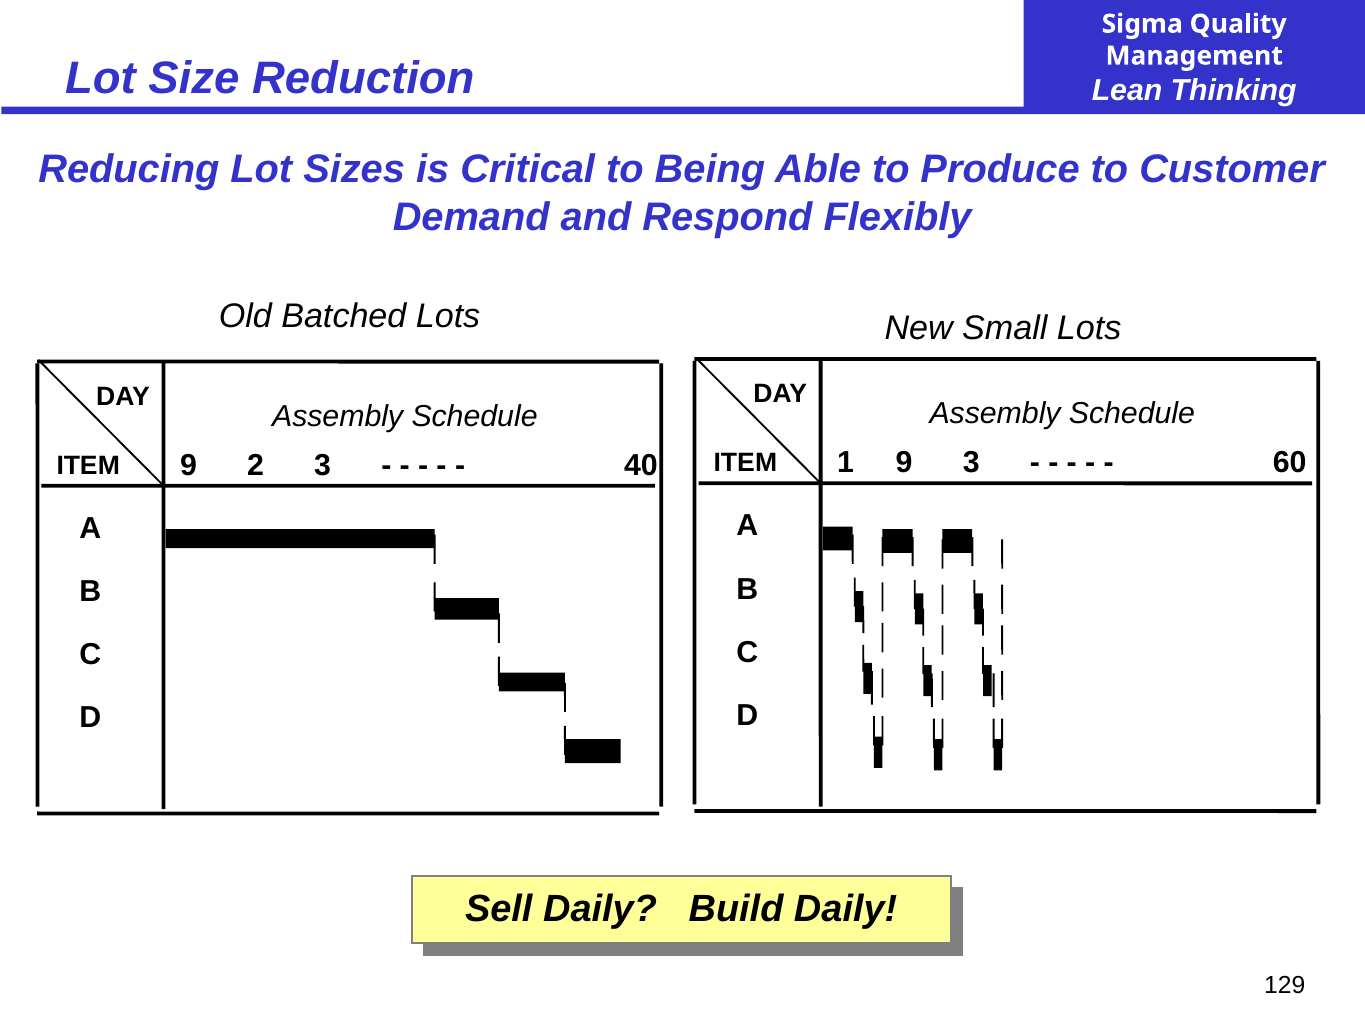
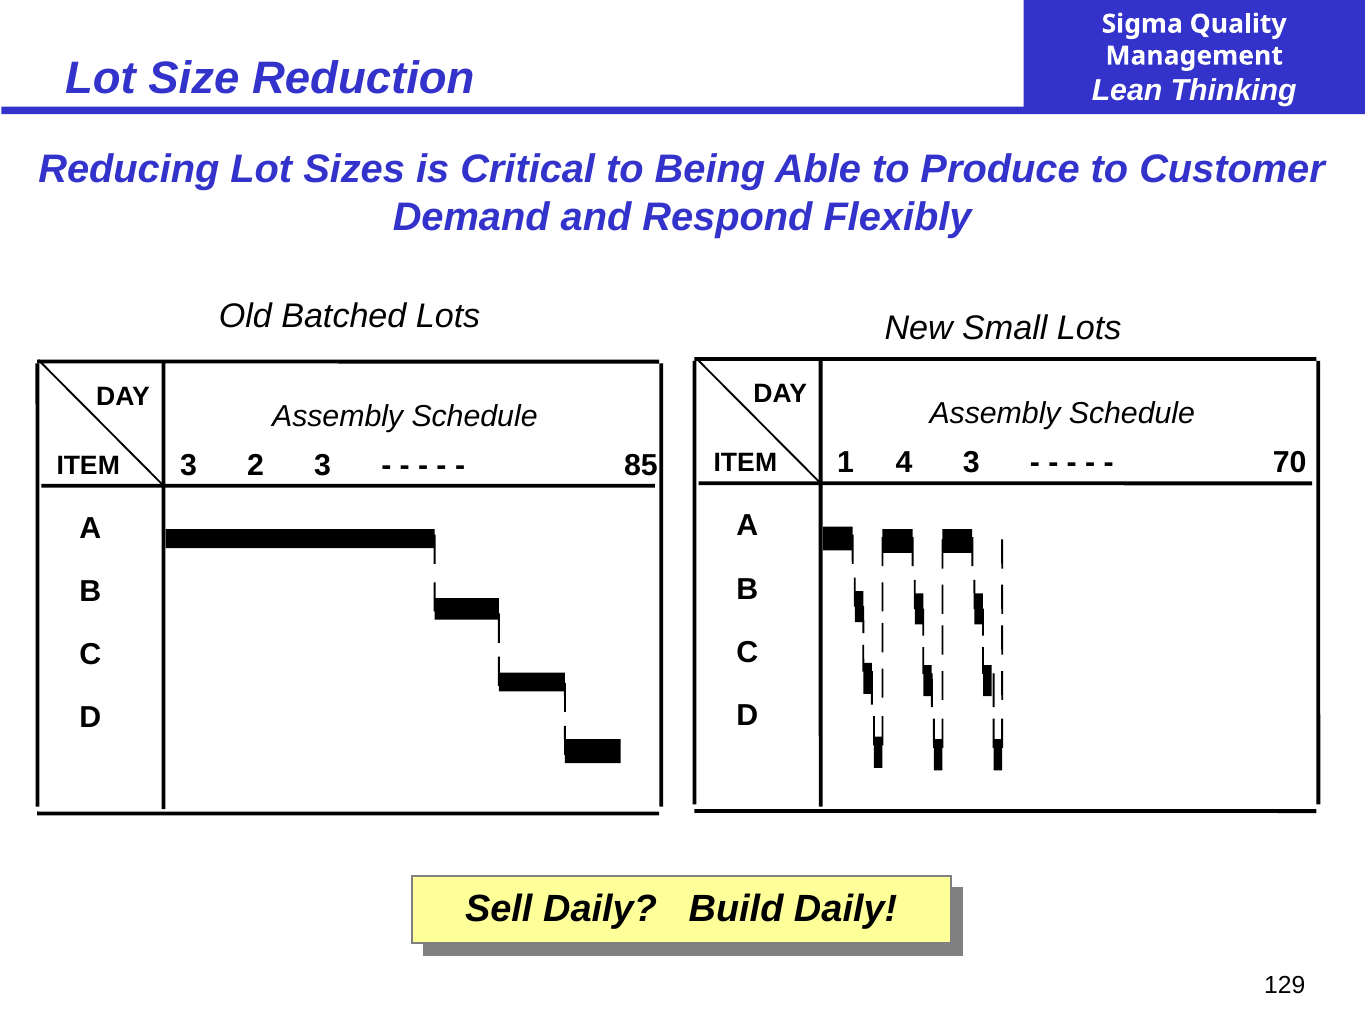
1 9: 9 -> 4 (904, 463)
60: 60 -> 70 (1290, 463)
ITEM 9: 9 -> 3 (189, 465)
40: 40 -> 85 (641, 465)
